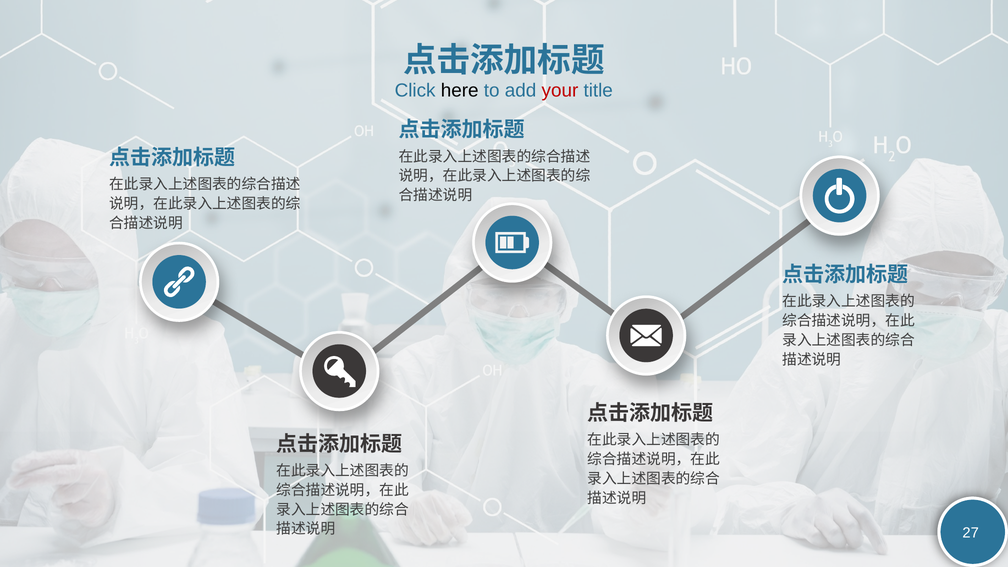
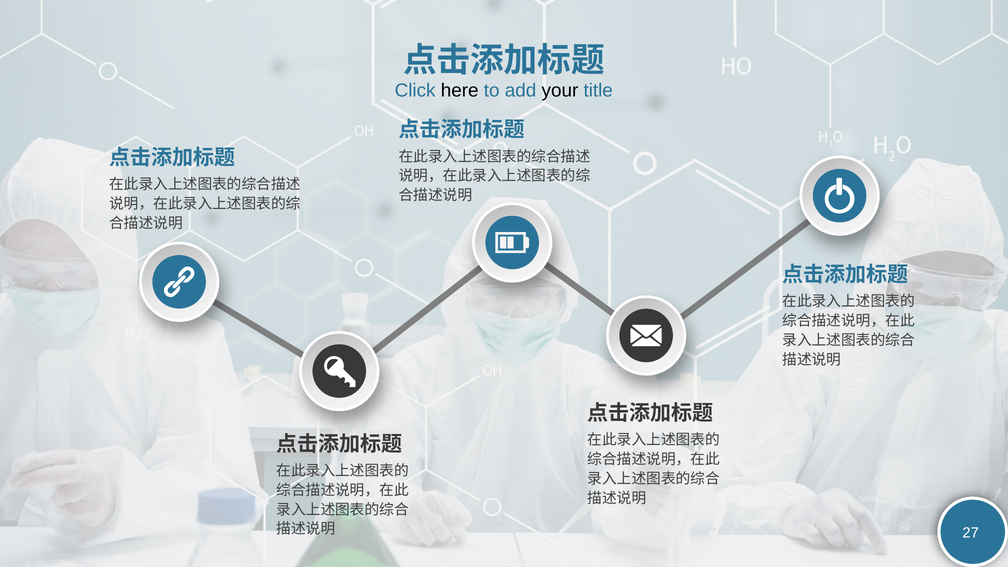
your colour: red -> black (560, 90)
